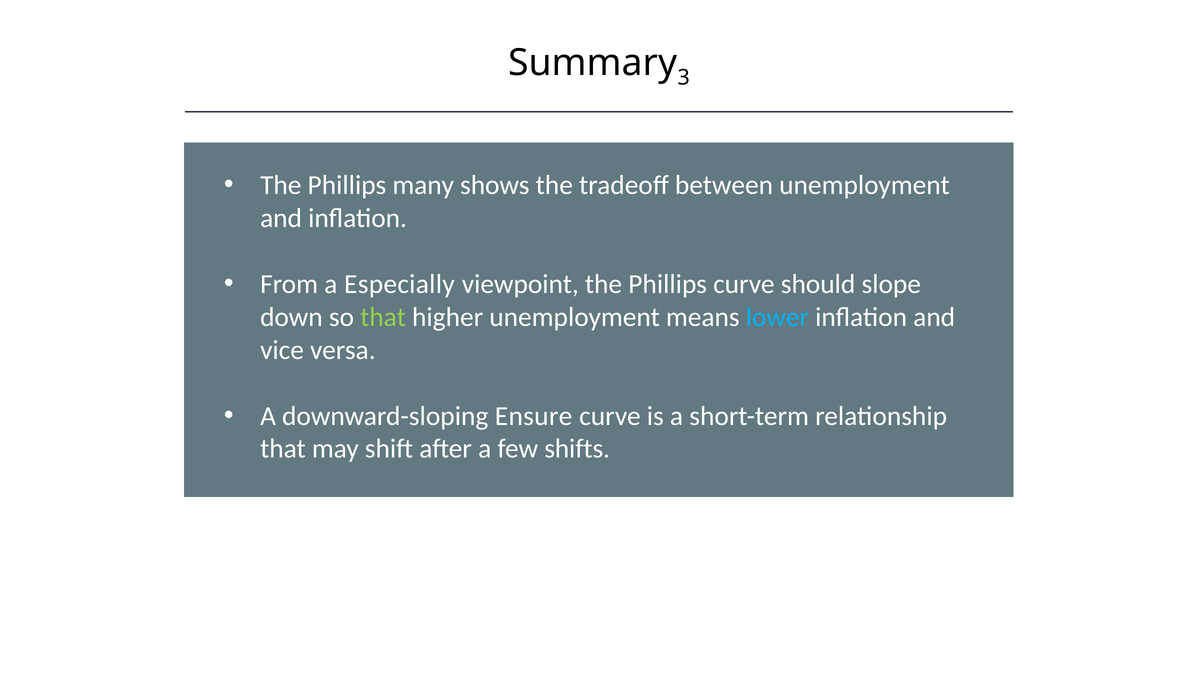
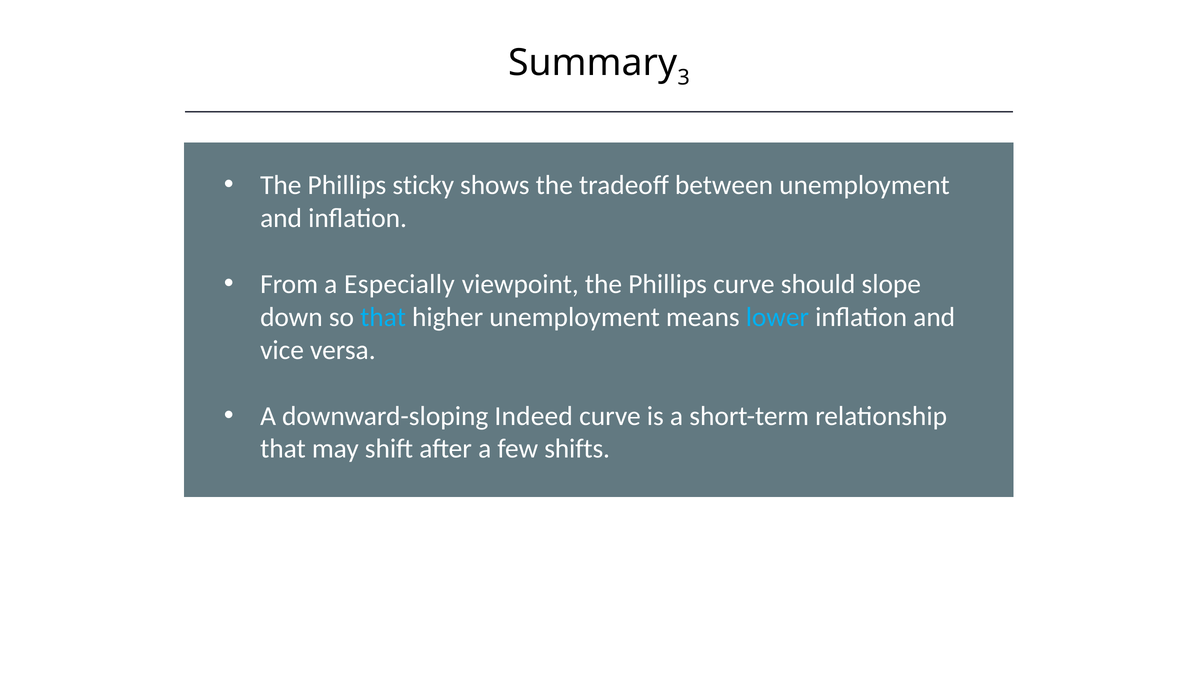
many: many -> sticky (423, 185)
that colour: light green -> light blue (383, 317)
Ensure: Ensure -> Indeed (534, 416)
